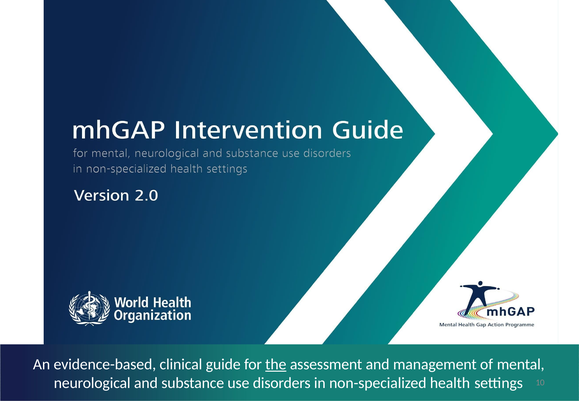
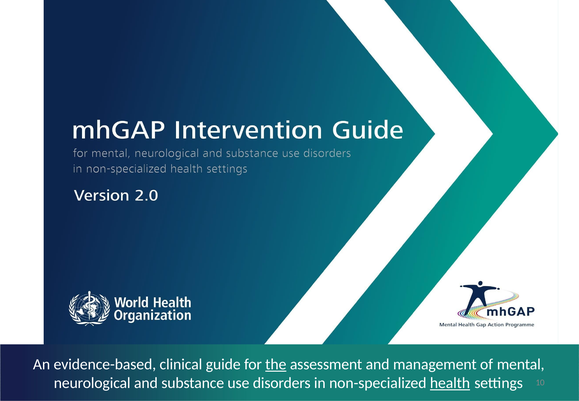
health underline: none -> present (450, 383)
